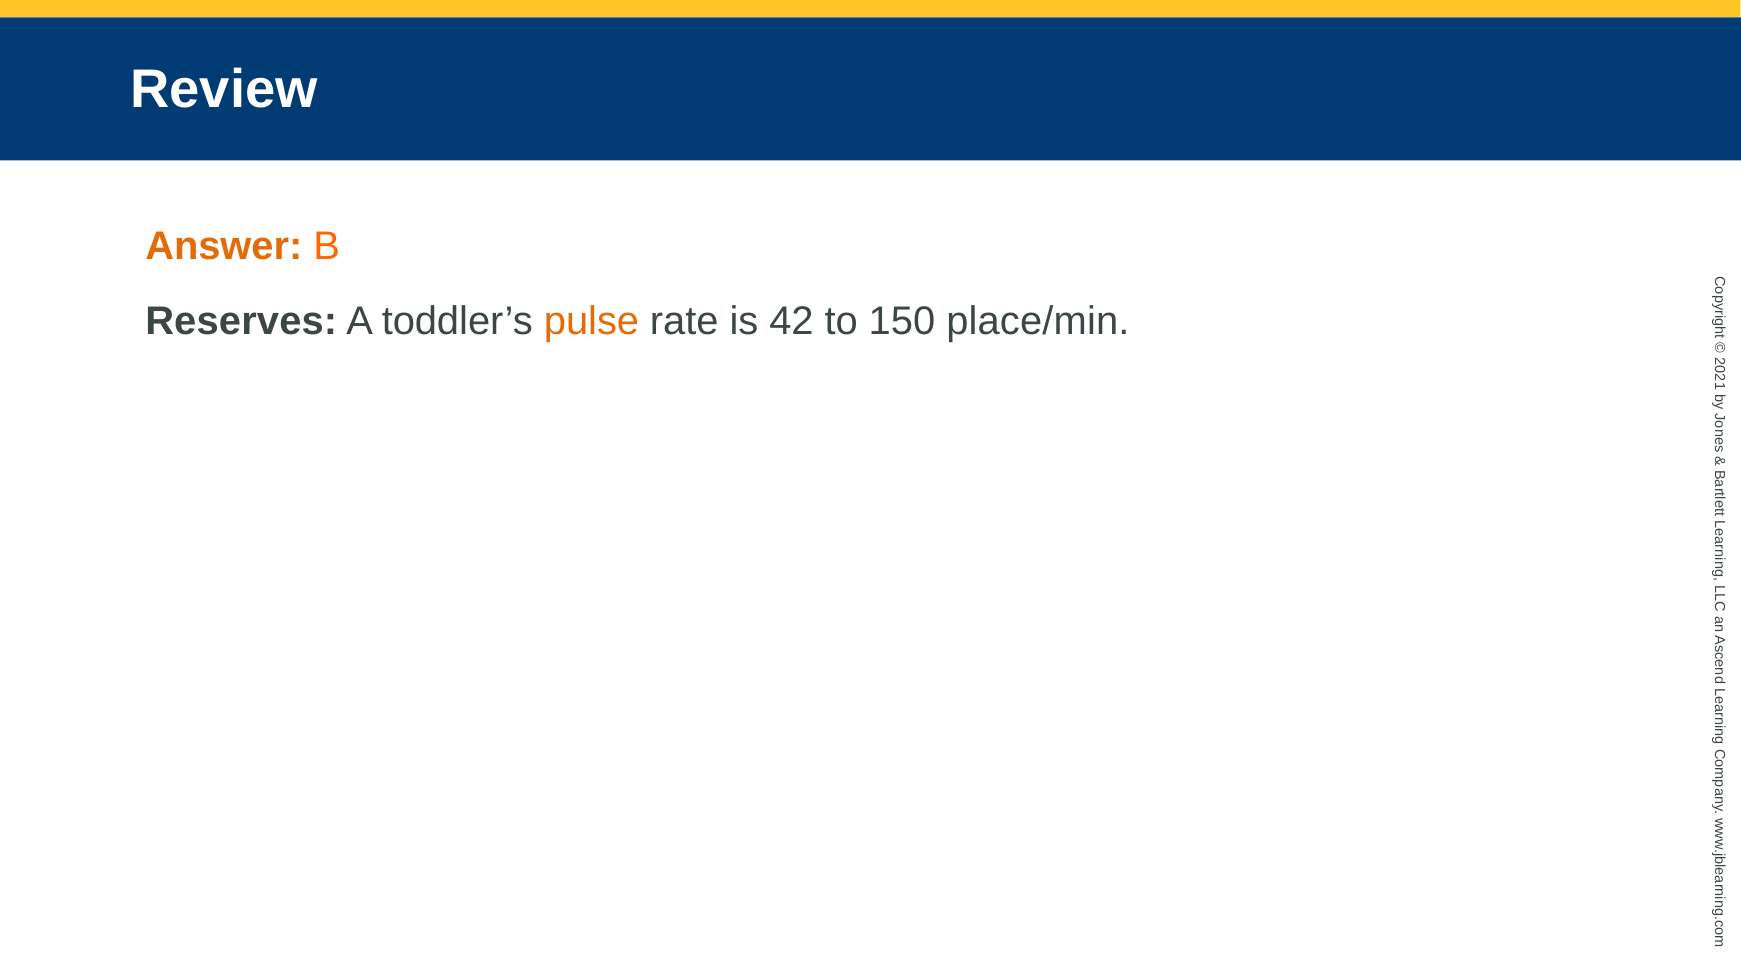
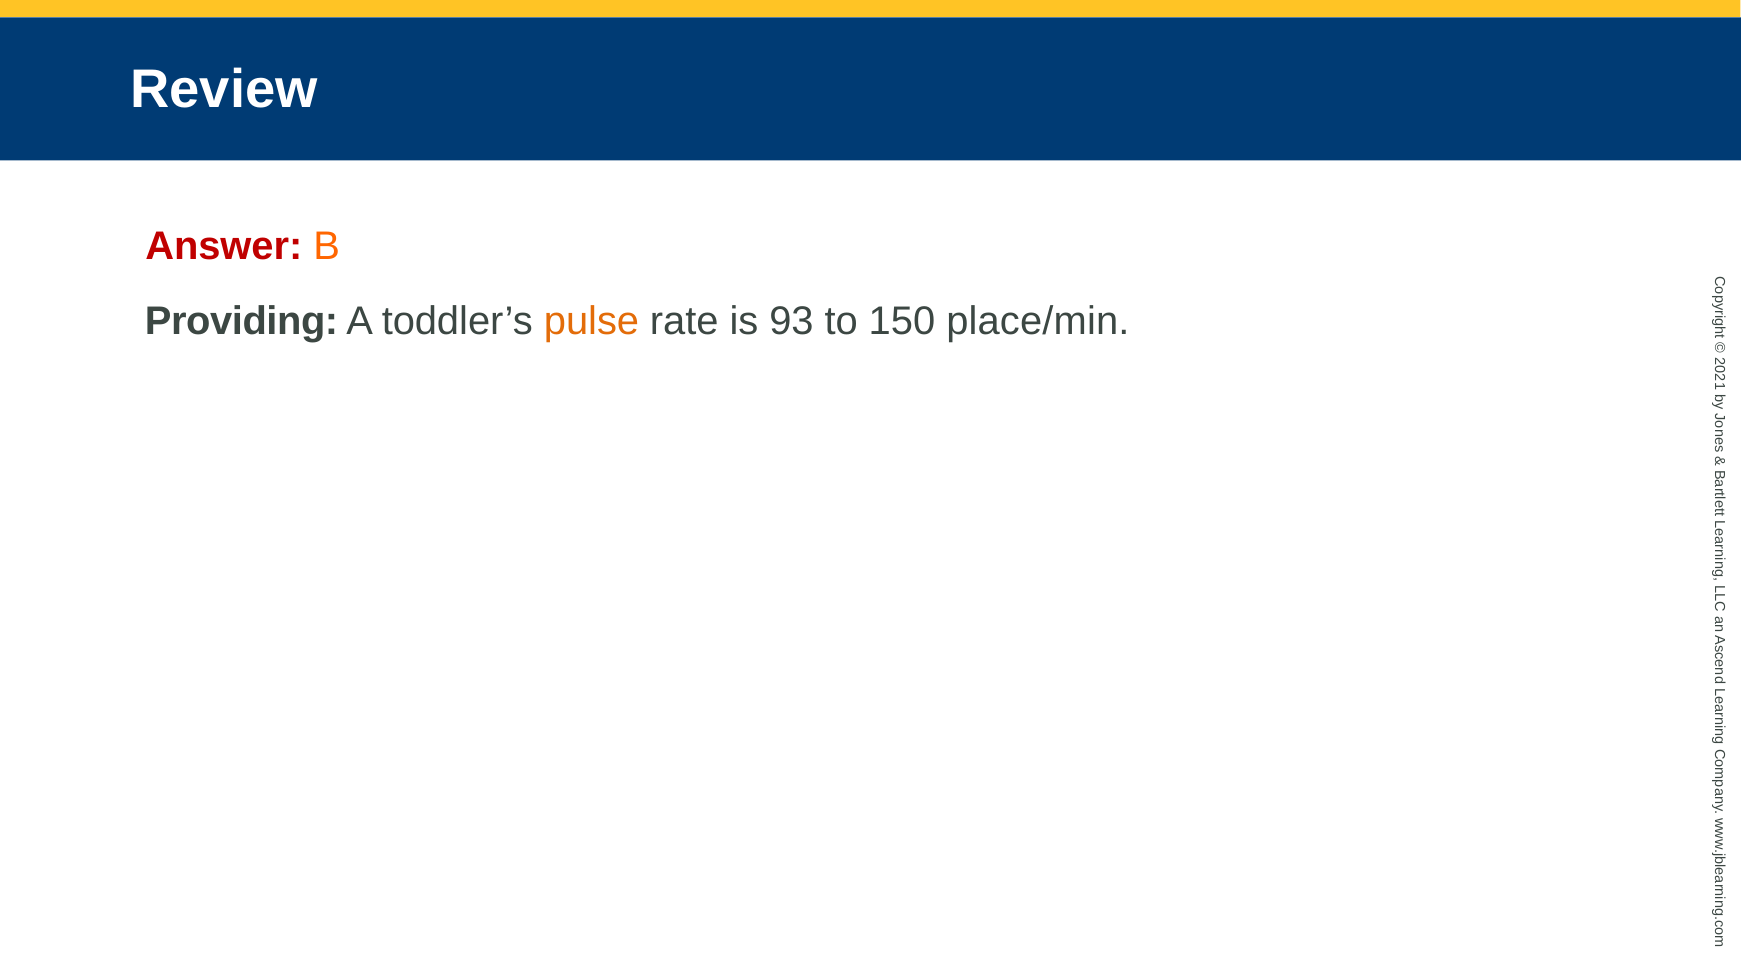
Answer colour: orange -> red (224, 246)
Reserves: Reserves -> Providing (242, 321)
42: 42 -> 93 (792, 321)
